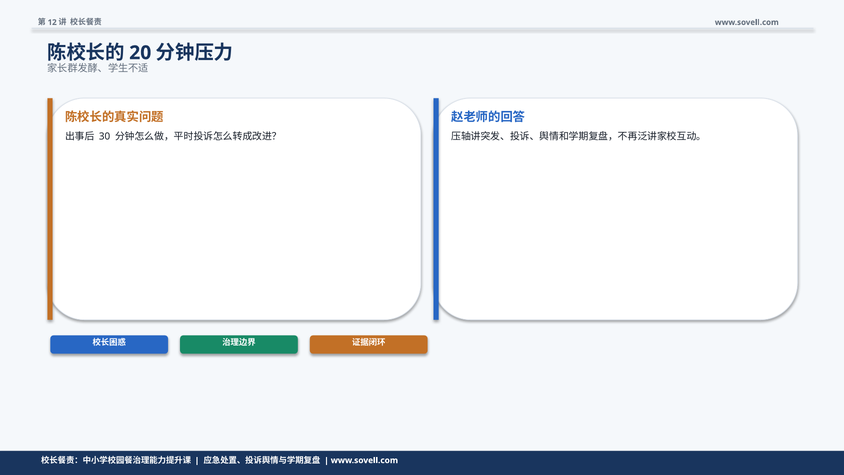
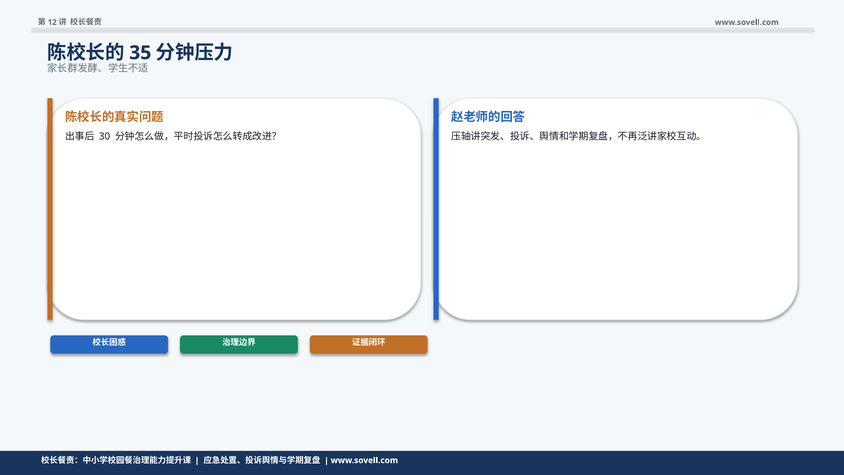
20: 20 -> 35 (140, 53)
